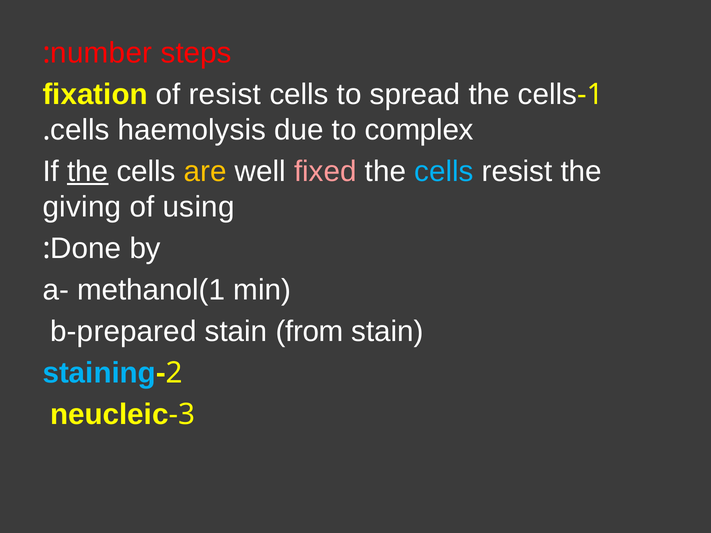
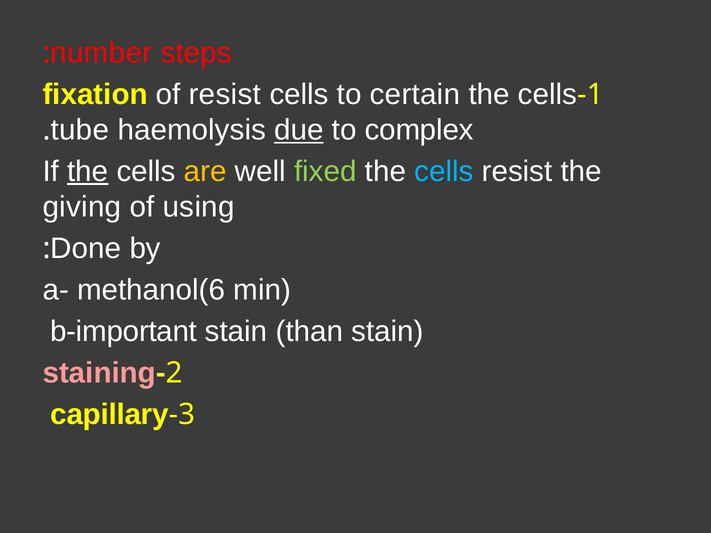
spread: spread -> certain (415, 94)
cells: cells -> tube (80, 130)
due underline: none -> present (299, 130)
fixed colour: pink -> light green (325, 171)
methanol(1: methanol(1 -> methanol(6 (151, 290)
b-prepared: b-prepared -> b-important (124, 331)
from: from -> than (309, 331)
staining colour: light blue -> pink (99, 373)
neucleic: neucleic -> capillary (110, 414)
